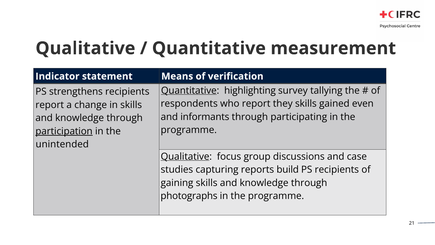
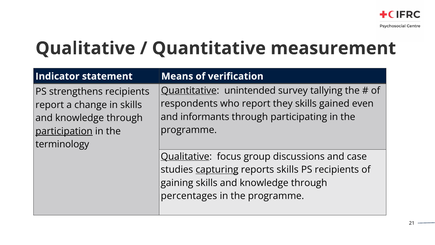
highlighting: highlighting -> unintended (250, 90)
unintended: unintended -> terminology (62, 144)
capturing underline: none -> present (217, 169)
reports build: build -> skills (288, 169)
photographs: photographs -> percentages (189, 196)
